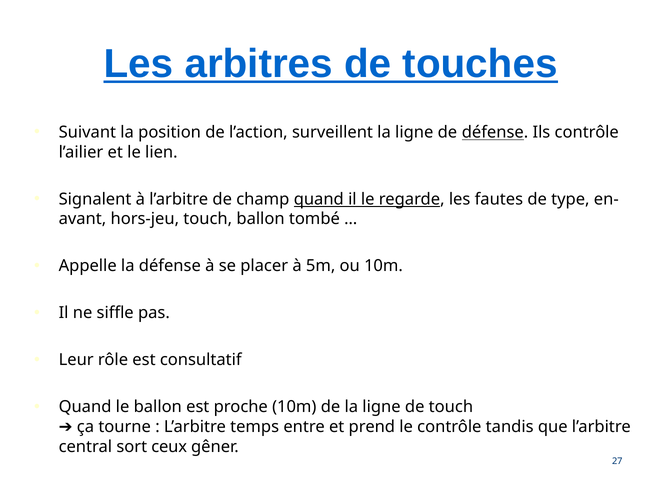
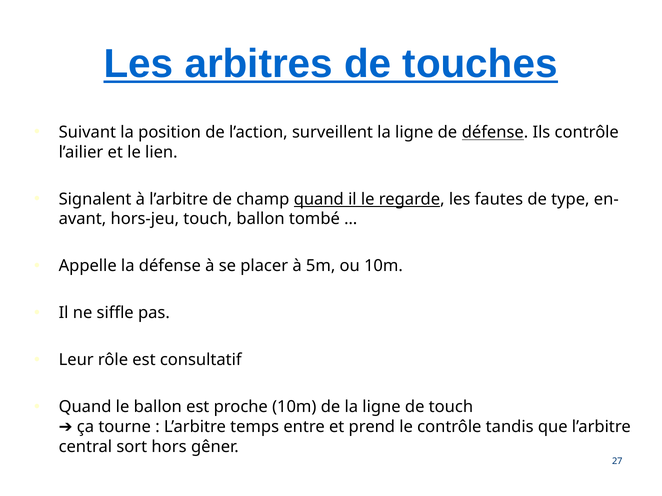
ceux: ceux -> hors (169, 447)
